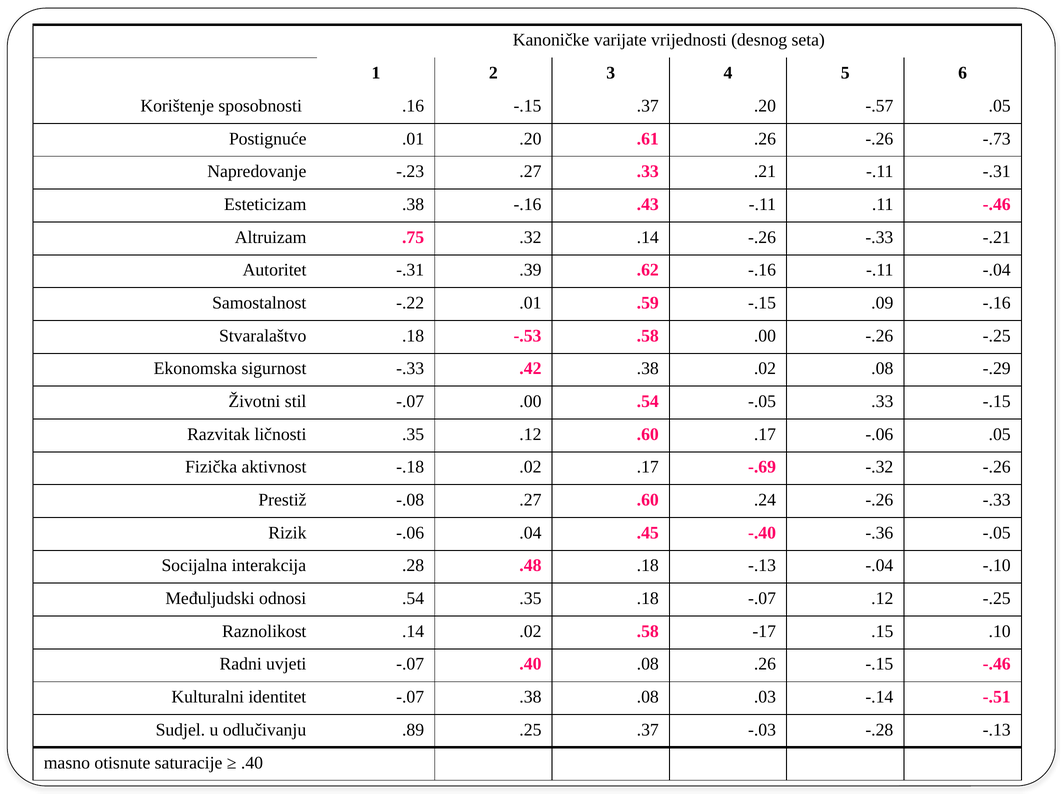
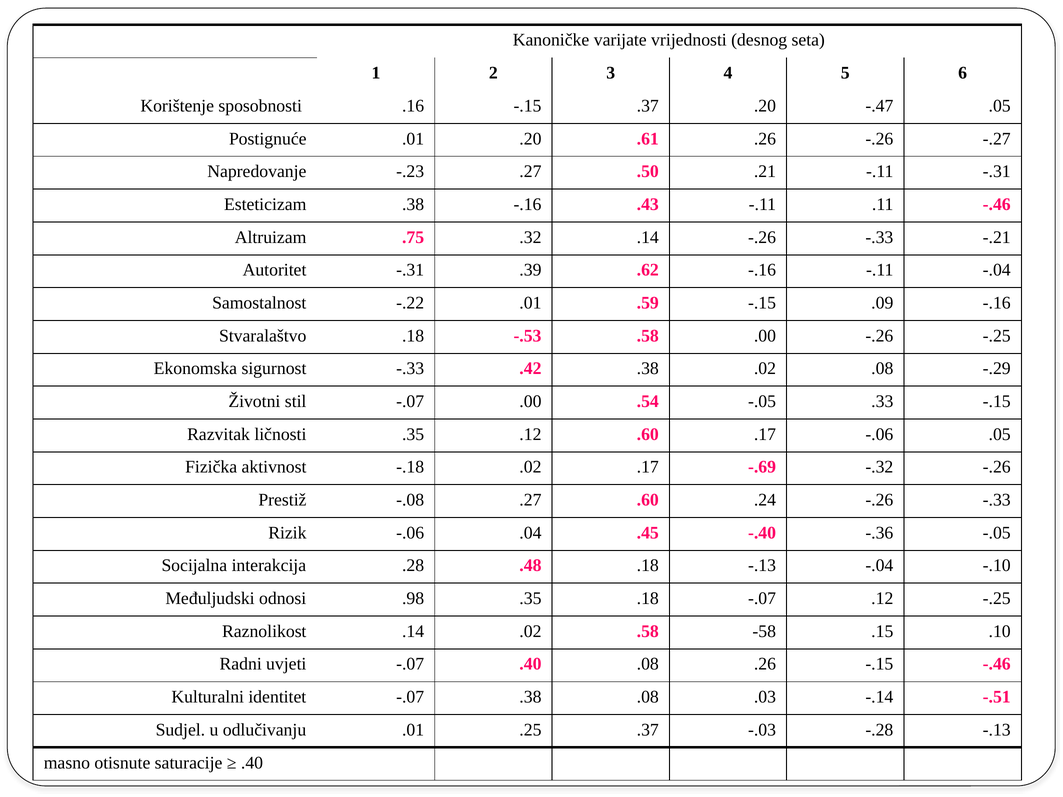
-.57: -.57 -> -.47 (879, 106)
-.73: -.73 -> -.27 (997, 139)
.27 .33: .33 -> .50 (648, 172)
odnosi .54: .54 -> .98 (413, 599)
-17: -17 -> -58 (764, 631)
odlučivanju .89: .89 -> .01 (413, 730)
